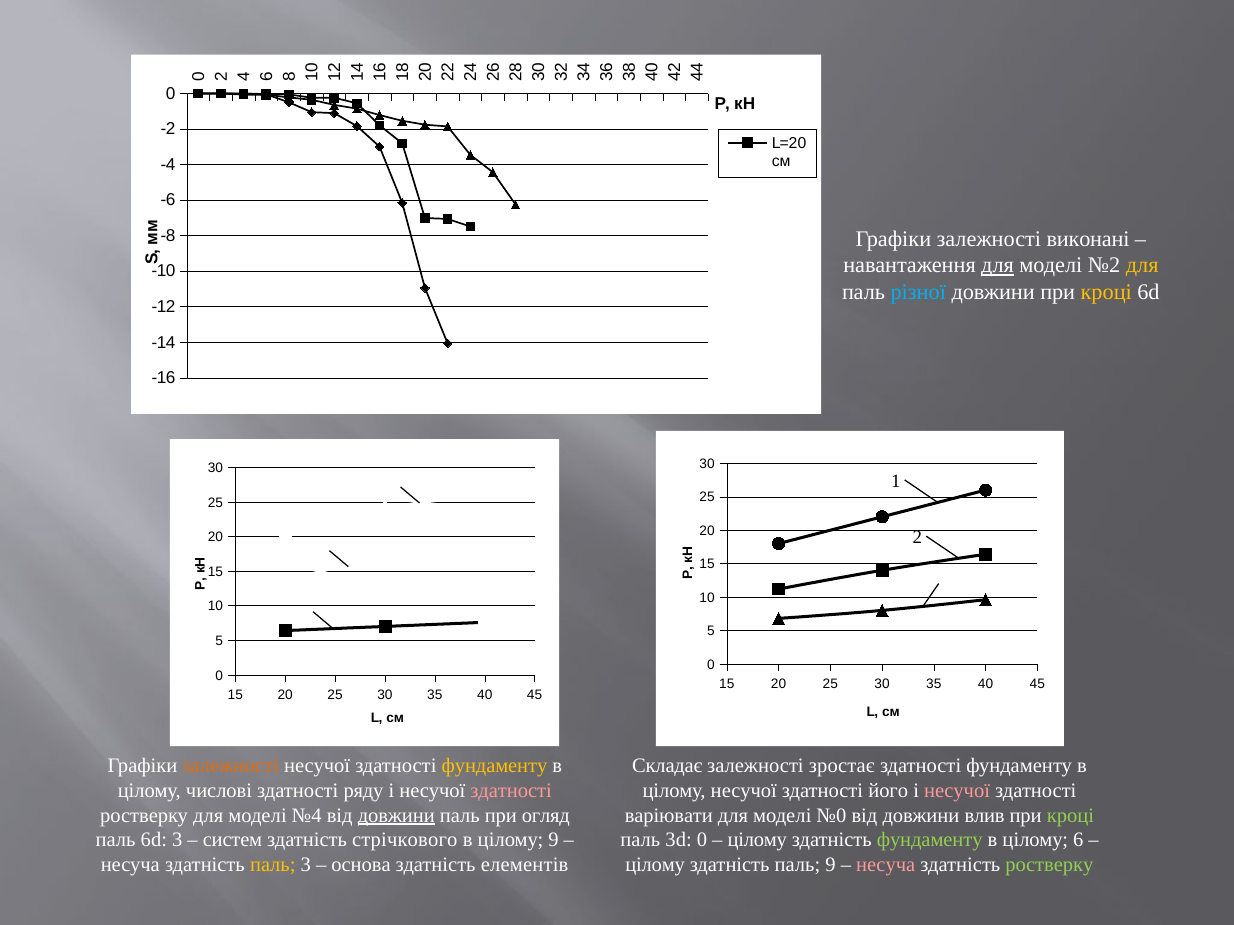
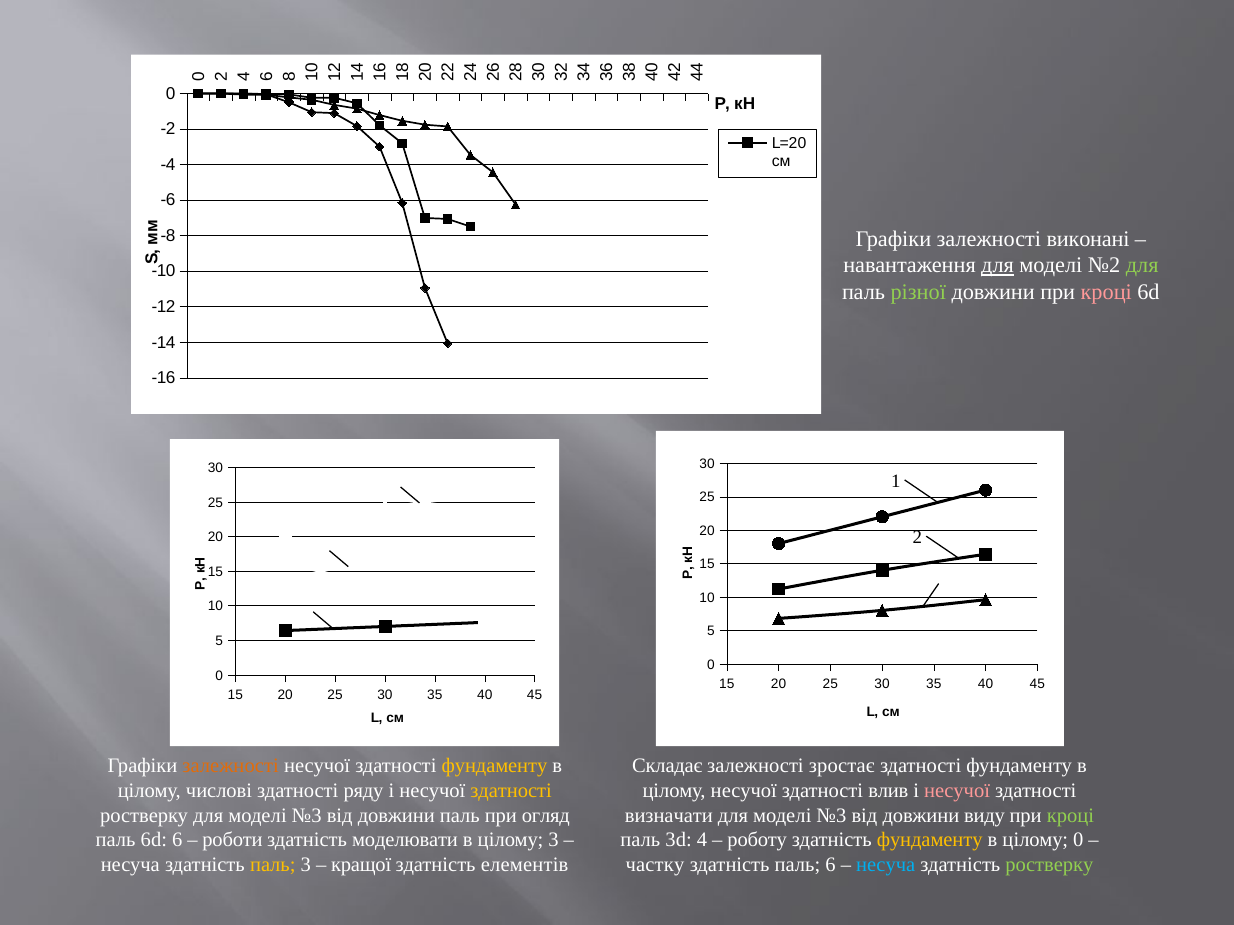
для colour: yellow -> light green (1142, 266)
різної colour: light blue -> light green (918, 292)
кроці colour: yellow -> pink (1106, 292)
здатності colour: pink -> yellow (511, 791)
його: його -> влив (888, 791)
ростверку для моделі №4: №4 -> №3 (307, 816)
довжини underline: present -> none (396, 816)
варіювати: варіювати -> визначати (669, 816)
№0: №0 -> №3 (831, 816)
влив: влив -> виду (985, 816)
6d 3: 3 -> 6 (177, 840)
систем: систем -> роботи (233, 840)
стрічкового: стрічкового -> моделювати (405, 840)
цілому 9: 9 -> 3 (553, 840)
3d 0: 0 -> 4 (702, 840)
цілому: цілому -> роботу (757, 840)
фундаменту colour: light green -> yellow (930, 840)
цілому 6: 6 -> 0 (1078, 840)
основа: основа -> кращої (361, 865)
цілому: цілому -> частку (655, 865)
паль 9: 9 -> 6 (831, 865)
несуча colour: pink -> light blue (886, 865)
